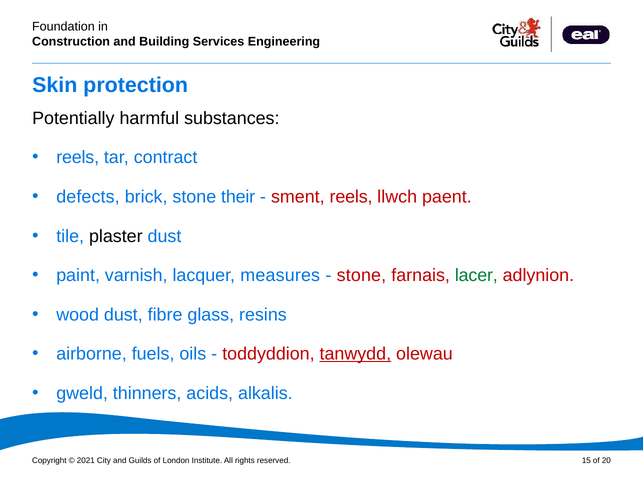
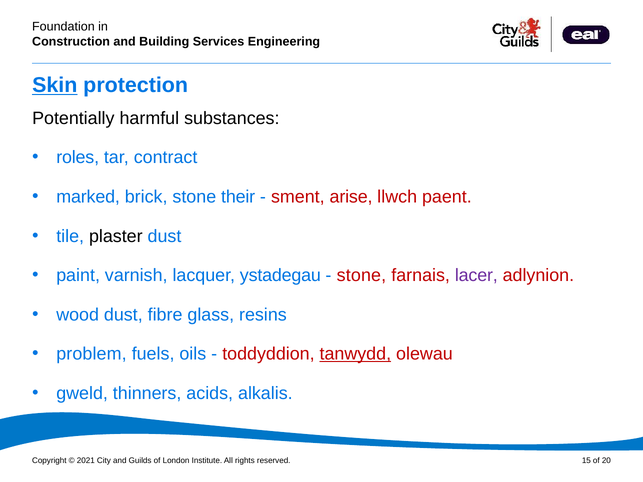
Skin underline: none -> present (55, 85)
reels: reels -> roles (78, 158)
defects: defects -> marked (88, 197)
sment reels: reels -> arise (351, 197)
measures: measures -> ystadegau (280, 276)
lacer colour: green -> purple (476, 276)
airborne: airborne -> problem (91, 354)
